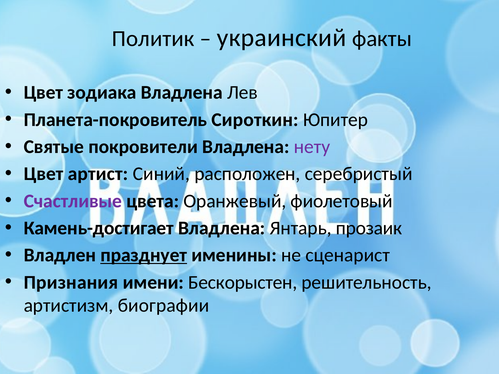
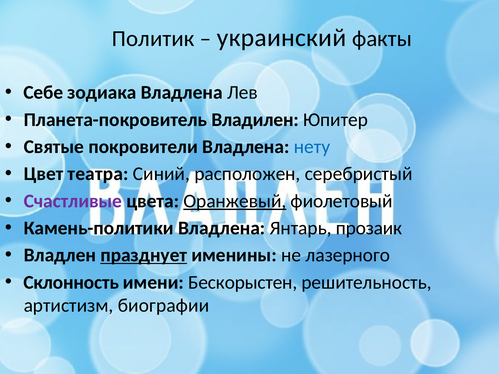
Цвет: Цвет -> Себе (43, 93)
Сироткин: Сироткин -> Владилен (255, 120)
нету colour: purple -> blue (312, 147)
артист: артист -> театра (98, 174)
Оранжевый underline: none -> present (235, 201)
Камень-достигает: Камень-достигает -> Камень-политики (99, 228)
сценарист: сценарист -> лазерного (348, 255)
Признания: Признания -> Склонность (71, 282)
